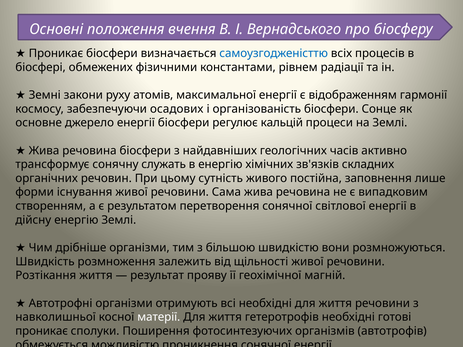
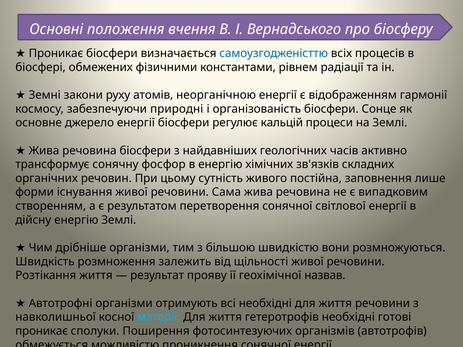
максимальної: максимальної -> неорганічною (216, 95)
осадових: осадових -> природні (177, 109)
служать: служать -> фосфор (164, 165)
магній: магній -> назвав (325, 276)
матерії colour: white -> light blue (159, 317)
